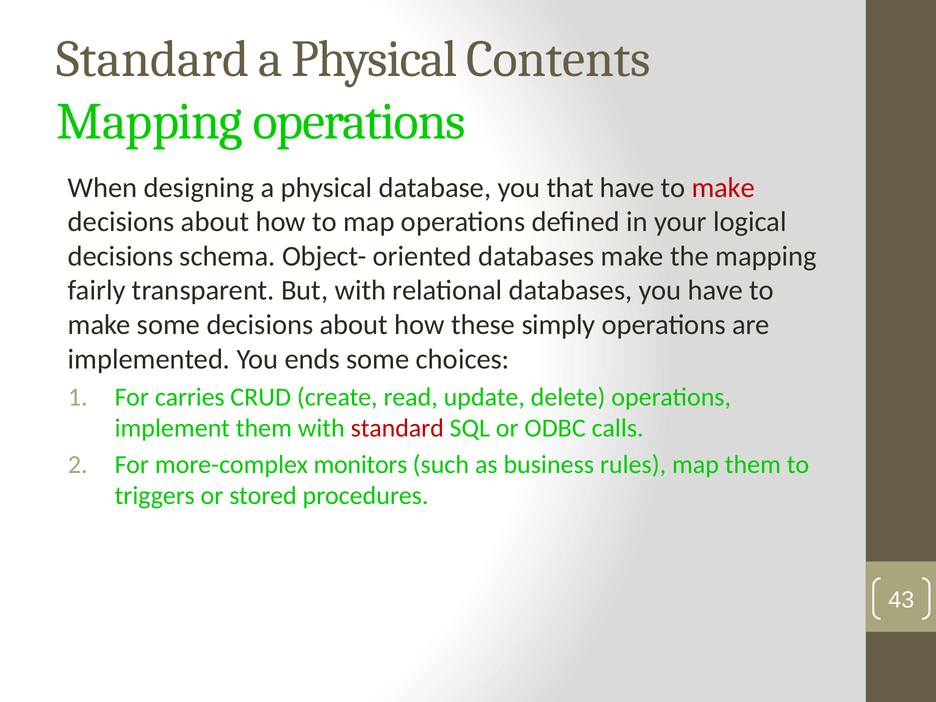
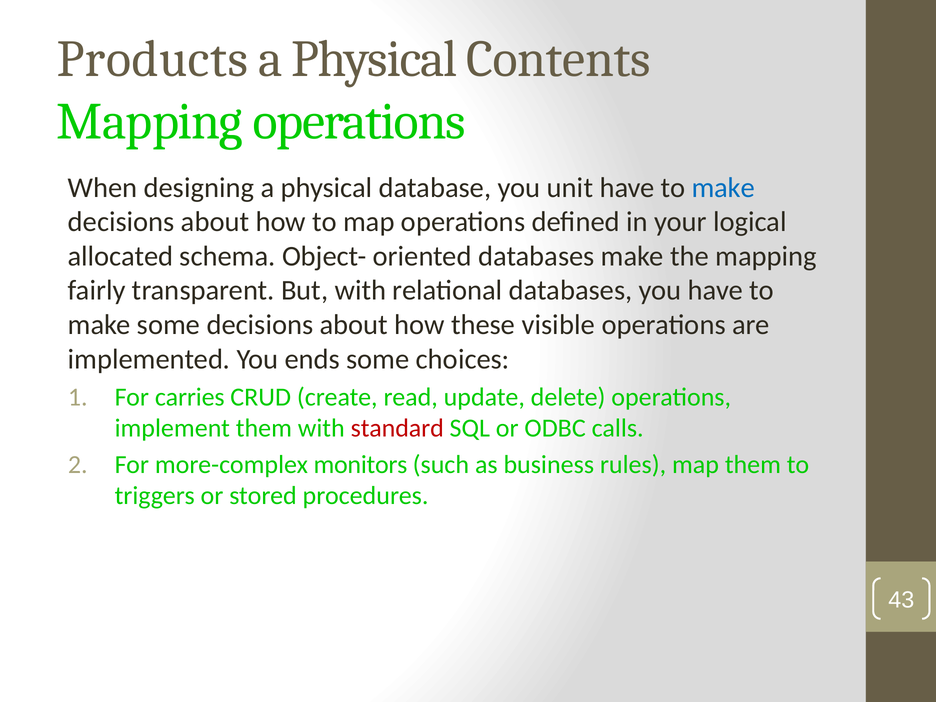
Standard: Standard -> Products (152, 59)
that: that -> unit (570, 188)
make colour: red -> blue (723, 188)
decisions: decisions -> allocated (121, 256)
simply: simply -> visible (558, 325)
